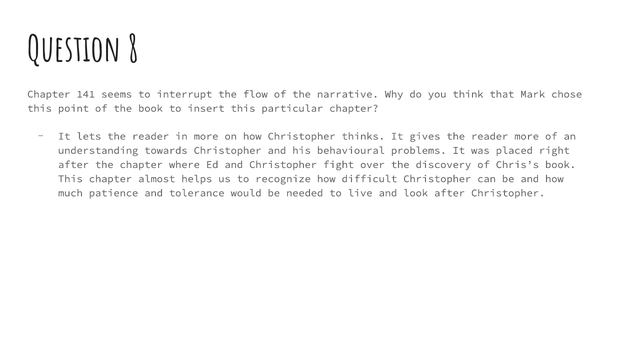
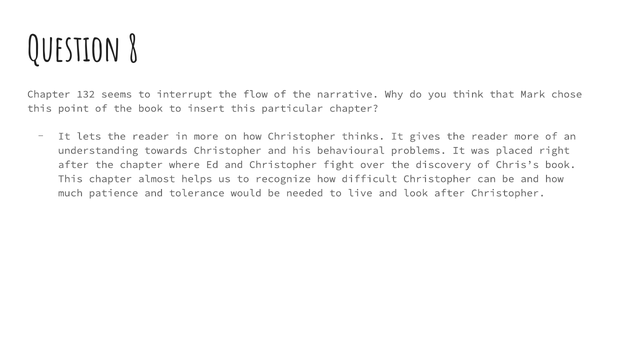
141: 141 -> 132 (86, 94)
